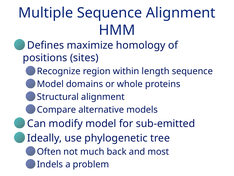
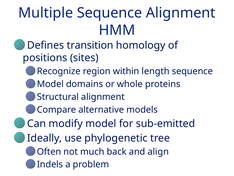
maximize: maximize -> transition (90, 45)
most: most -> align (158, 151)
